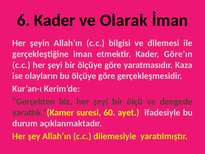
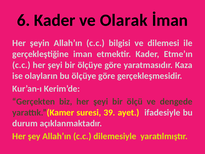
Göre’ın: Göre’ın -> Etme’ın (178, 54)
60: 60 -> 39 (109, 112)
